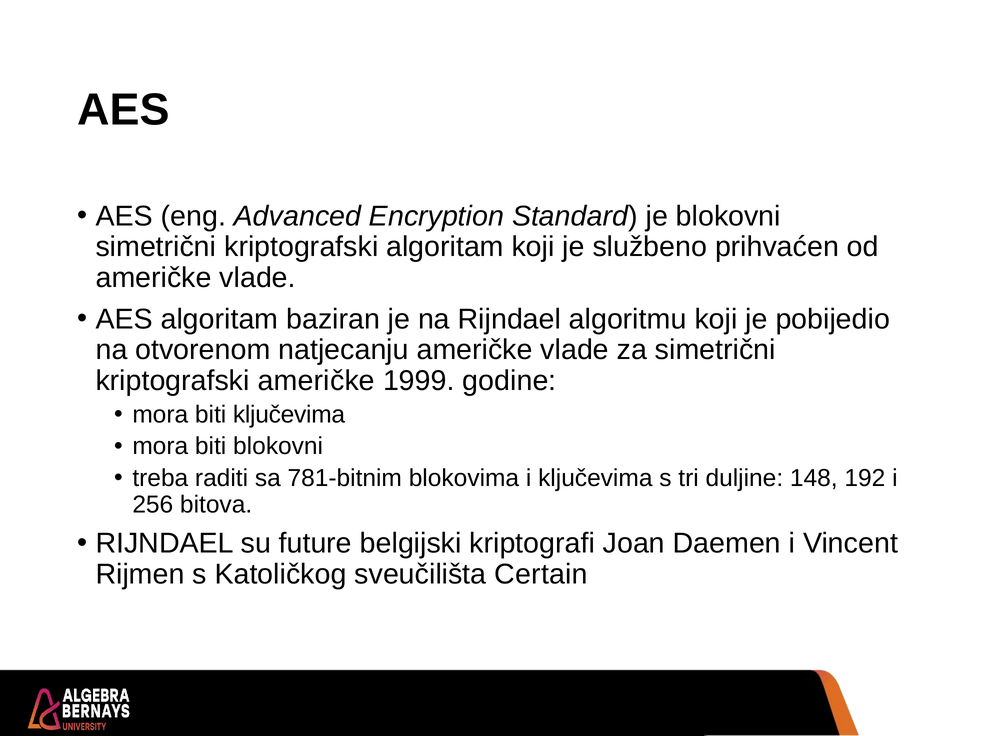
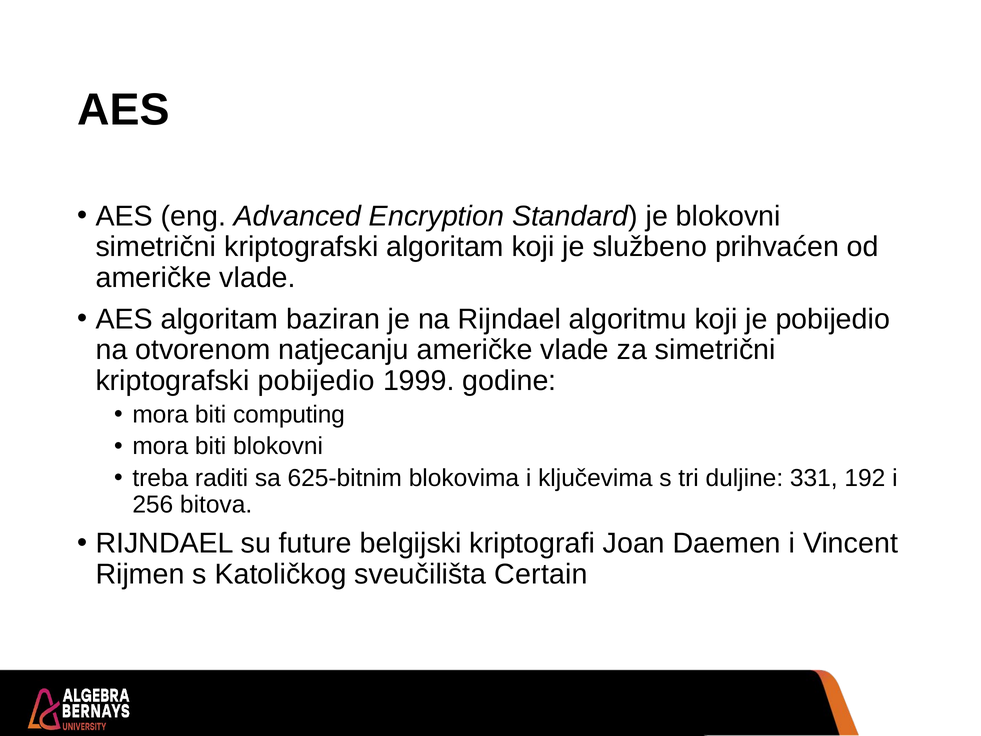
kriptografski američke: američke -> pobijedio (316, 381)
biti ključevima: ključevima -> computing (289, 415)
781-bitnim: 781-bitnim -> 625-bitnim (345, 478)
148: 148 -> 331 (814, 478)
